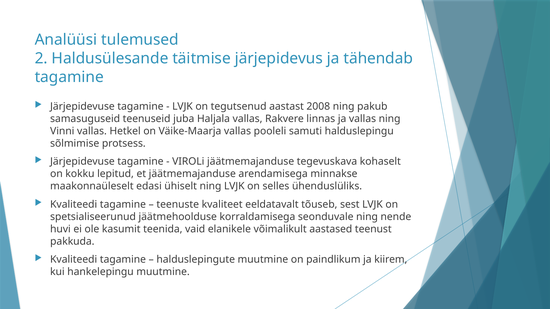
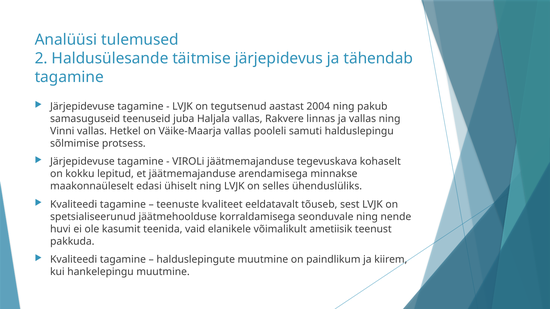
2008: 2008 -> 2004 (318, 106)
aastased: aastased -> ametiisik (331, 229)
